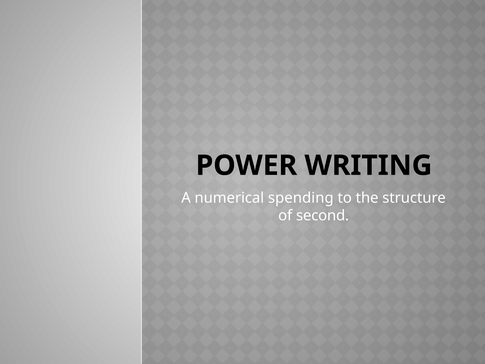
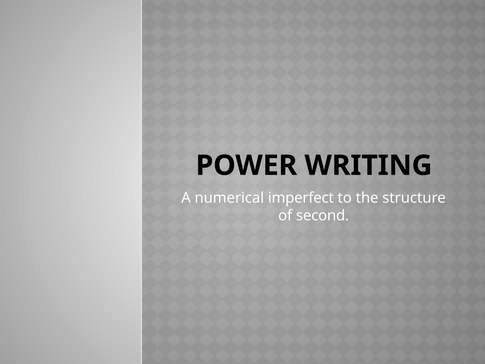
spending: spending -> imperfect (301, 198)
